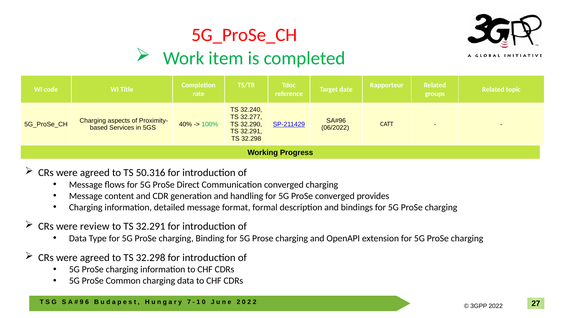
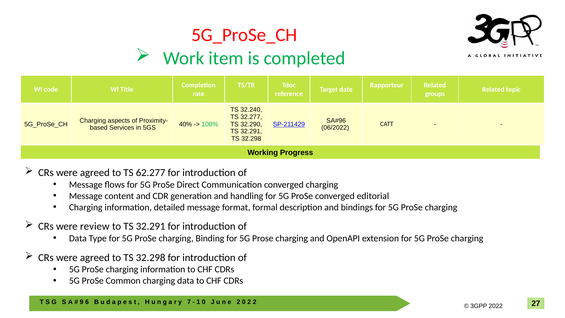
50.316: 50.316 -> 62.277 (151, 173)
provides: provides -> editorial (373, 196)
